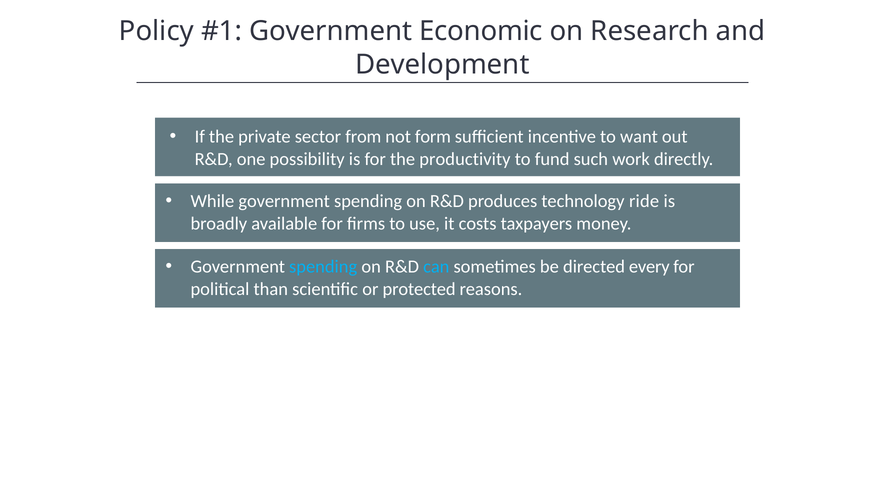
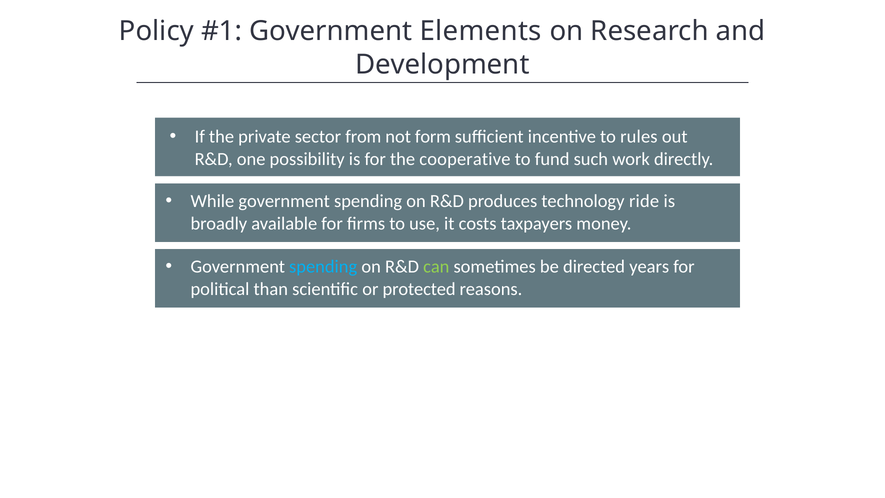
Economic: Economic -> Elements (481, 31)
want: want -> rules (639, 137)
productivity: productivity -> cooperative (465, 159)
can colour: light blue -> light green (436, 267)
every: every -> years (649, 267)
